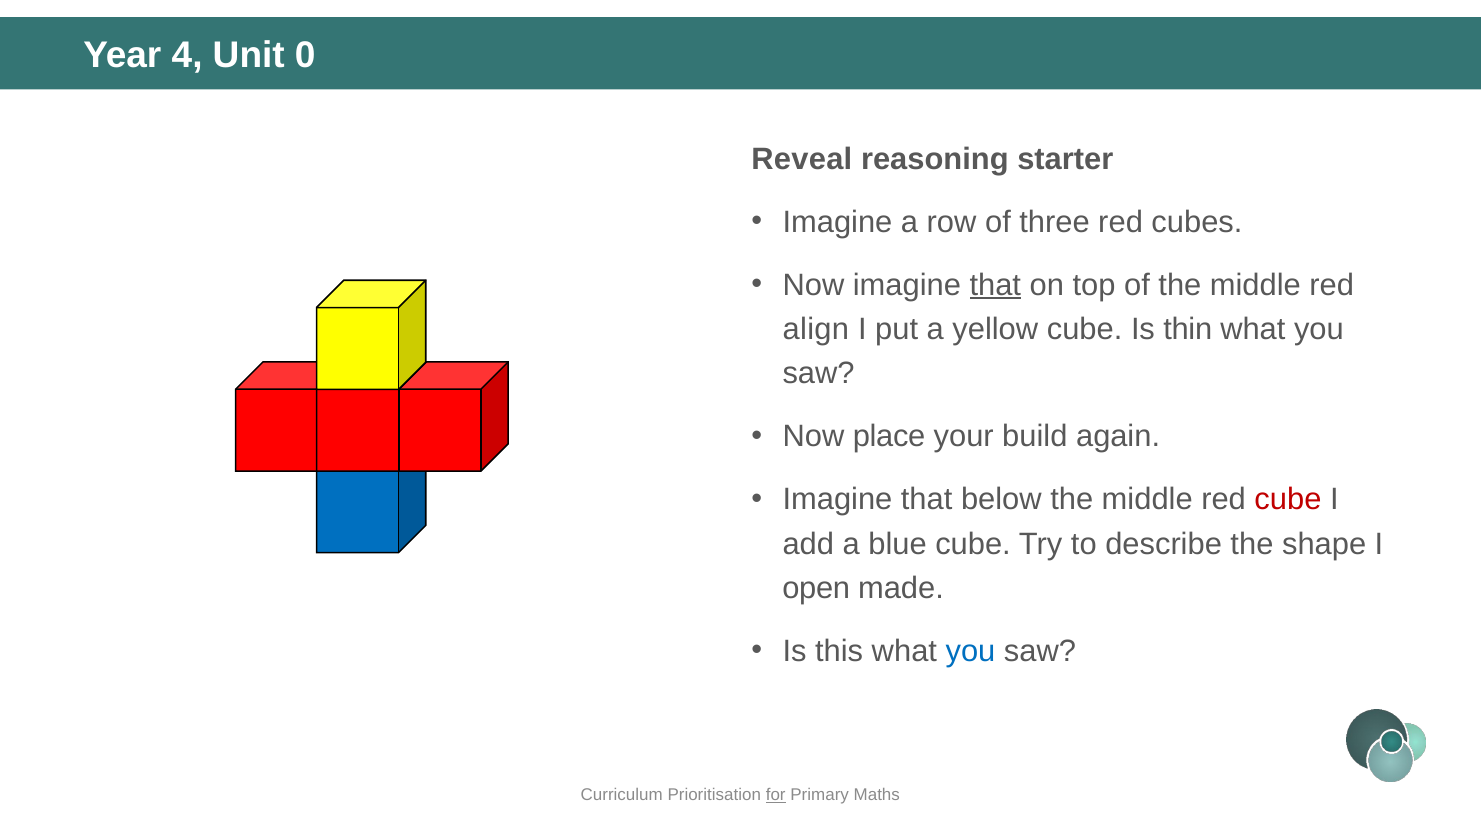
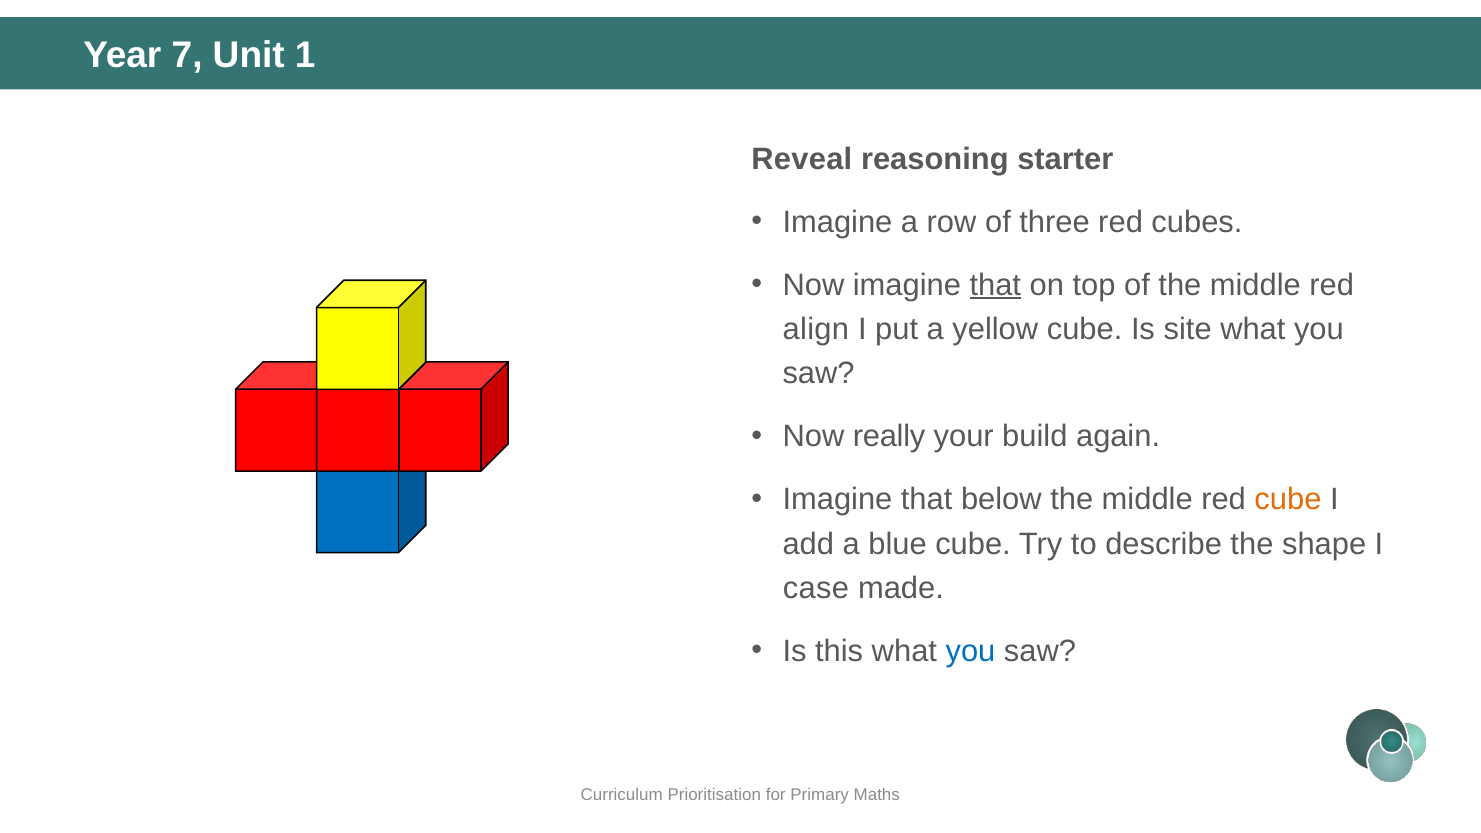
4: 4 -> 7 (187, 55)
0: 0 -> 1 (305, 55)
thin: thin -> site (1188, 329)
place: place -> really (889, 437)
cube colour: red -> orange (1288, 500)
open: open -> case (816, 589)
for underline: present -> none (776, 795)
